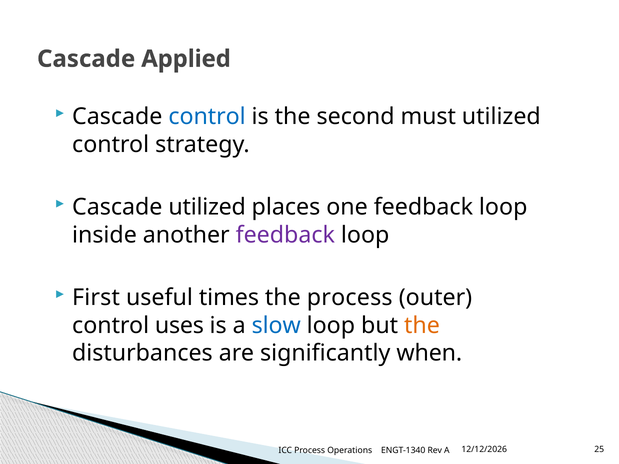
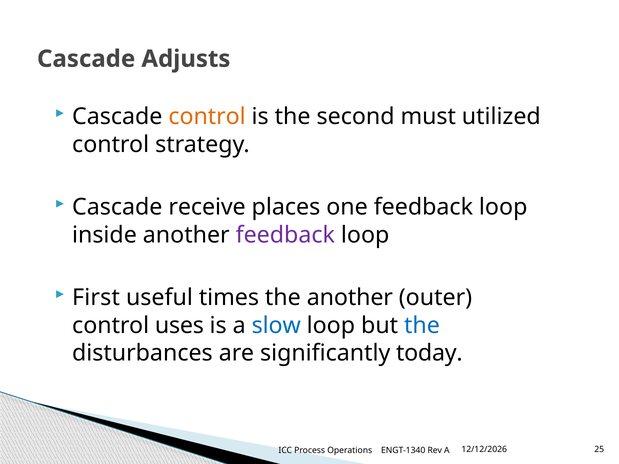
Applied: Applied -> Adjusts (186, 59)
control colour: blue -> orange (207, 117)
Cascade utilized: utilized -> receive (207, 207)
the process: process -> another (350, 298)
the colour: orange -> blue (422, 326)
when: when -> today (429, 353)
